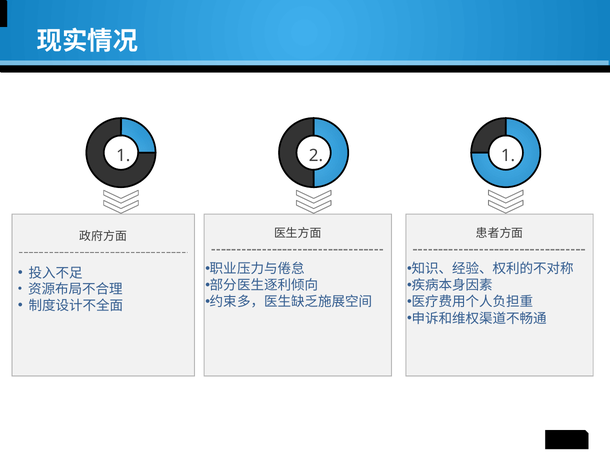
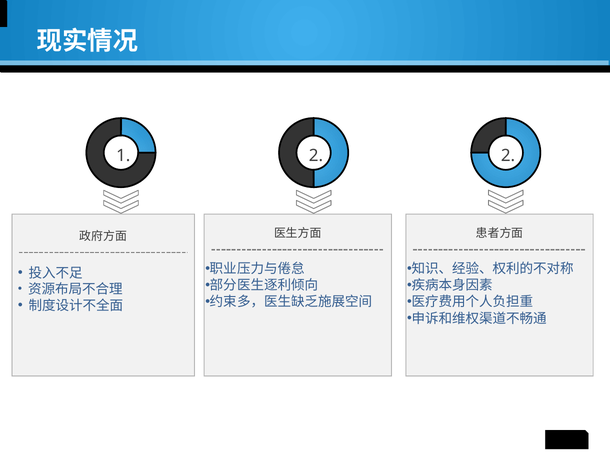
2 1: 1 -> 2 (508, 156)
